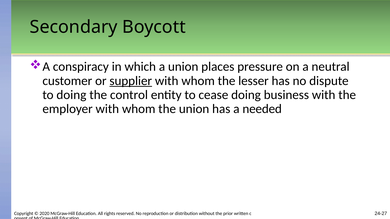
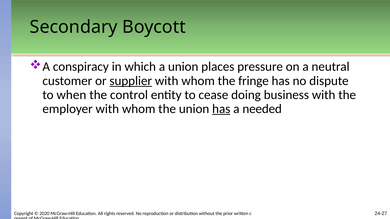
lesser: lesser -> fringe (254, 81)
to doing: doing -> when (71, 95)
has underline: none -> present (221, 109)
